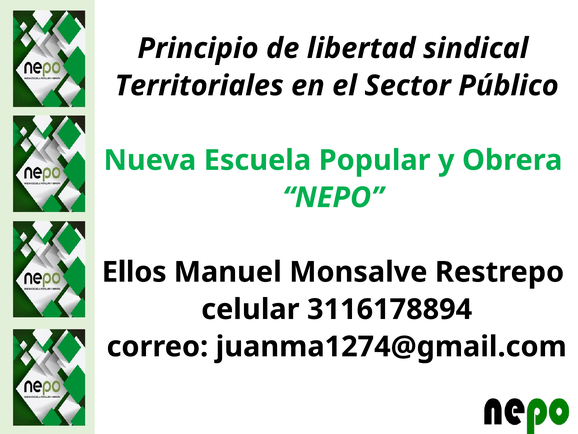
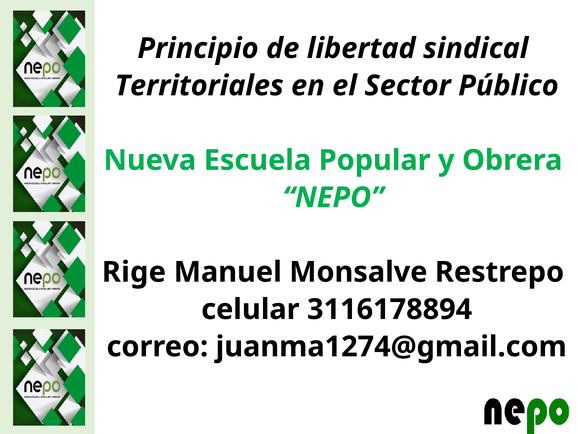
Ellos: Ellos -> Rige (134, 272)
